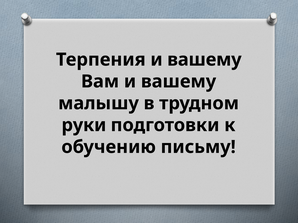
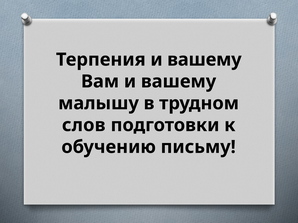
руки: руки -> слов (84, 125)
